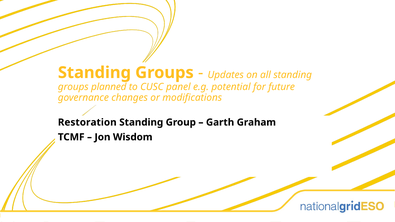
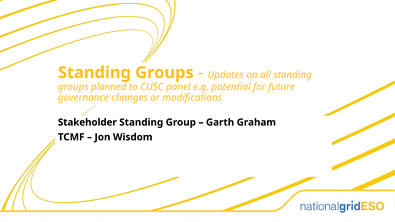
Restoration: Restoration -> Stakeholder (87, 122)
